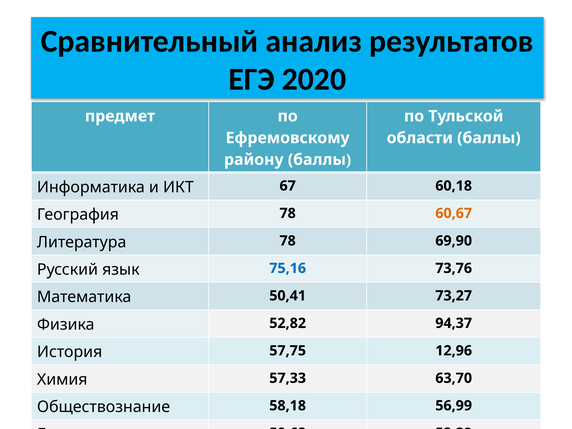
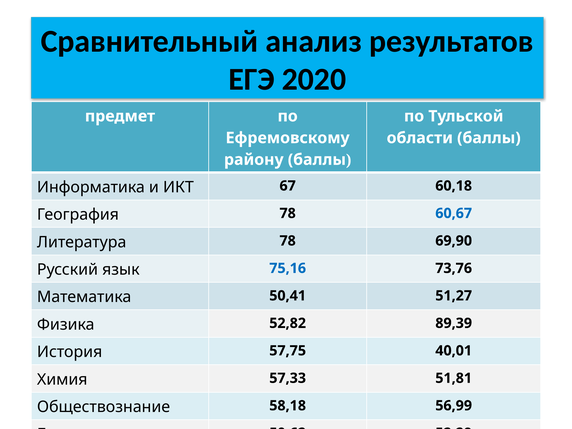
60,67 colour: orange -> blue (454, 213)
73,27: 73,27 -> 51,27 (454, 296)
94,37: 94,37 -> 89,39 (454, 323)
12,96: 12,96 -> 40,01 (454, 351)
63,70: 63,70 -> 51,81 (454, 378)
